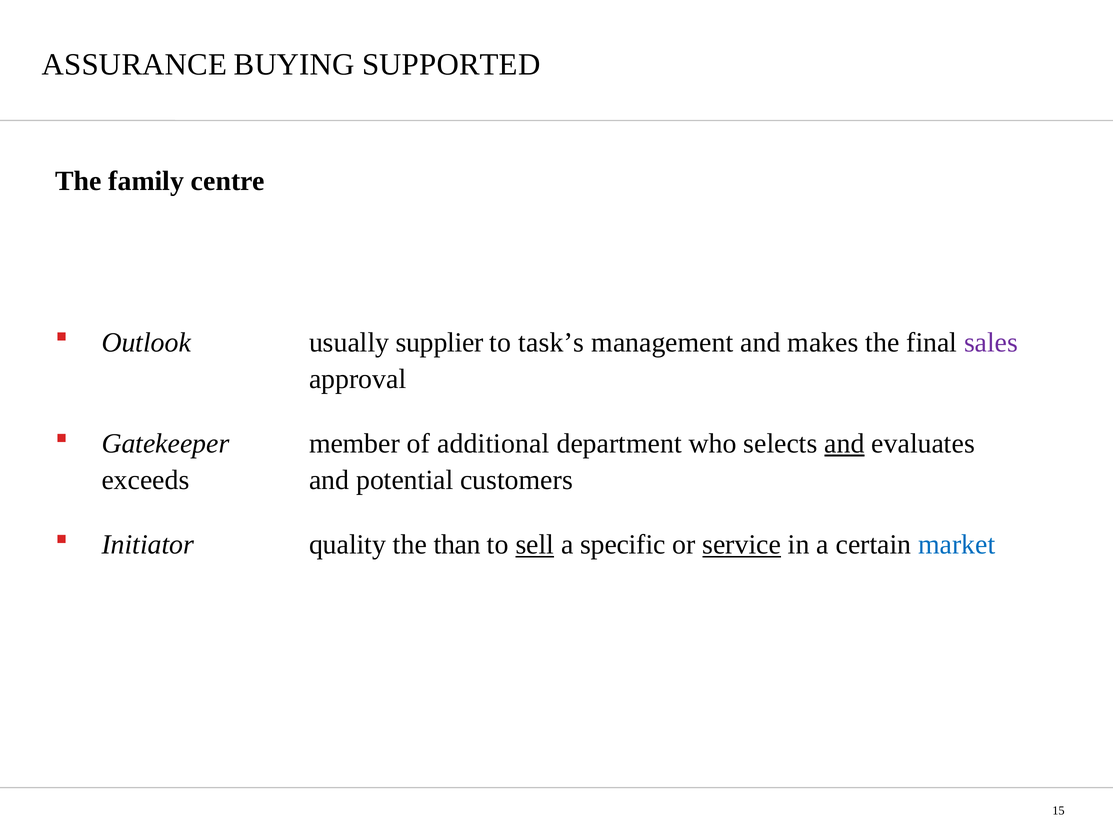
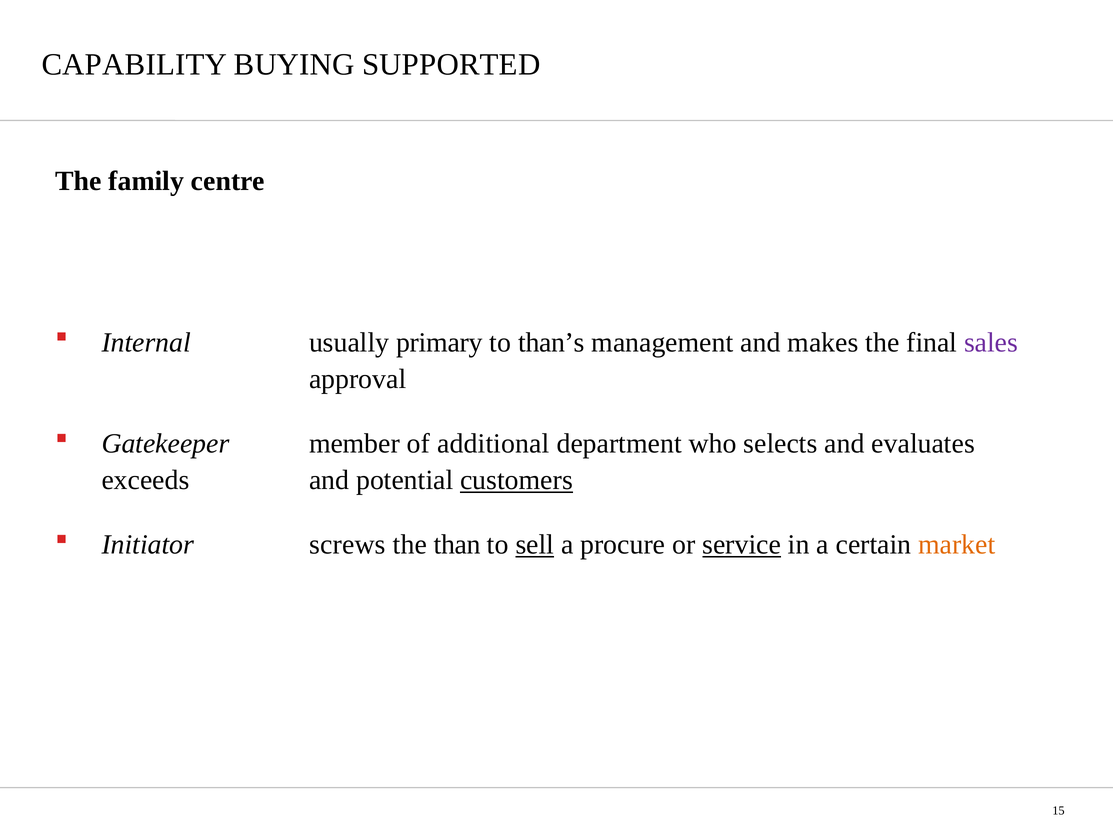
ASSURANCE: ASSURANCE -> CAPABILITY (134, 65)
Outlook: Outlook -> Internal (146, 343)
supplier: supplier -> primary (440, 343)
task’s: task’s -> than’s (551, 343)
and underline: present -> none (844, 444)
customers underline: none -> present (517, 481)
quality: quality -> screws (347, 545)
specific: specific -> procure (623, 545)
market colour: blue -> orange (957, 545)
